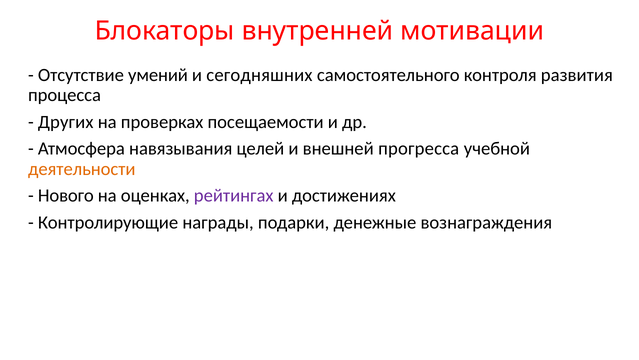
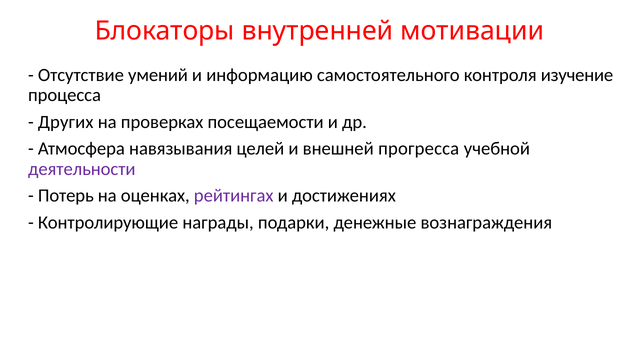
сегодняшних: сегодняшних -> информацию (260, 75)
развития: развития -> изучение (577, 75)
деятельности colour: orange -> purple (82, 169)
Нового: Нового -> Потерь (66, 195)
